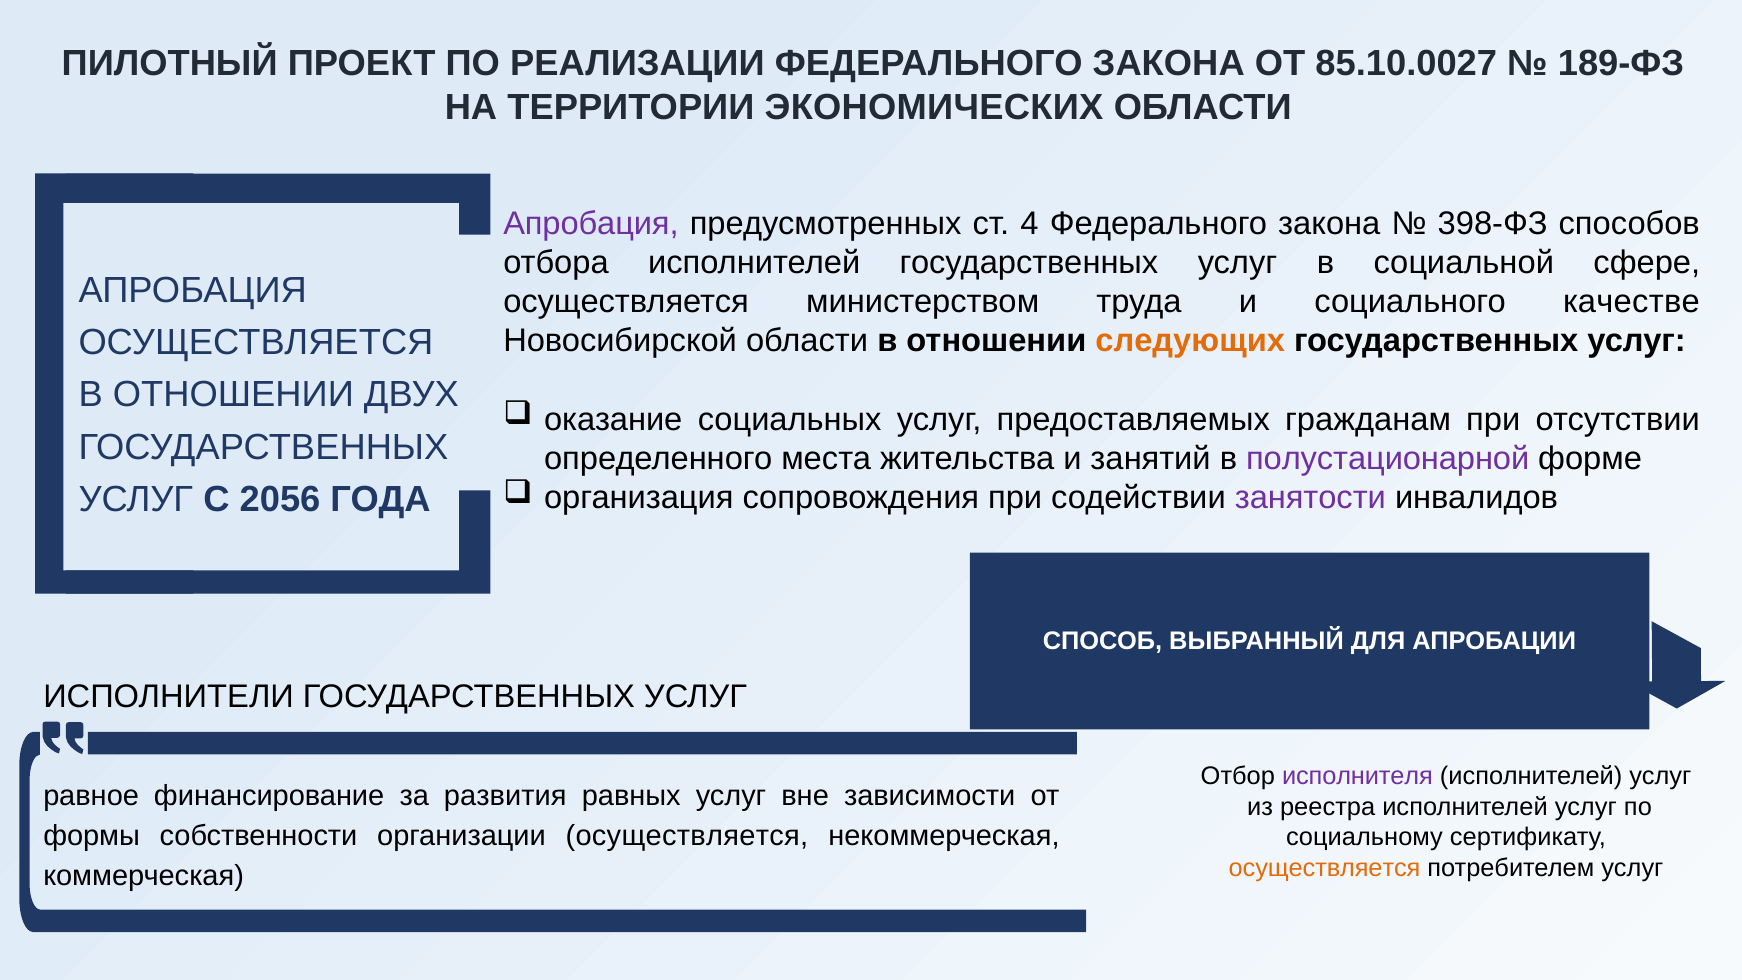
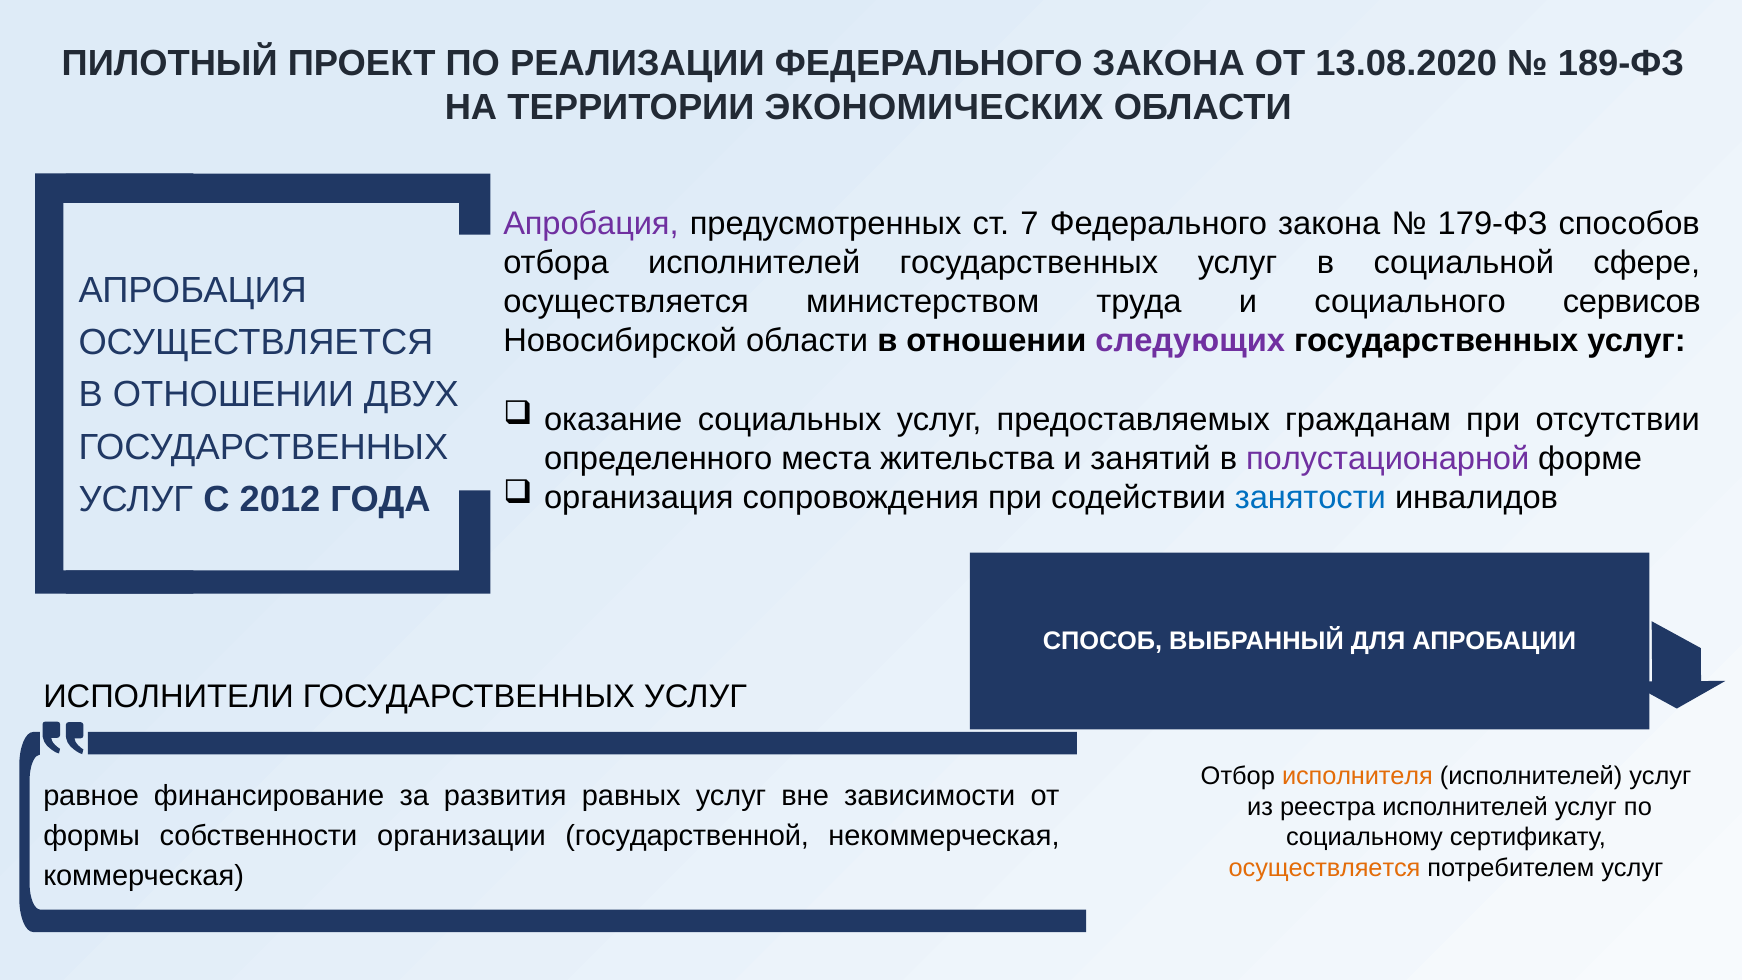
85.10.0027: 85.10.0027 -> 13.08.2020 (1406, 64)
4: 4 -> 7 (1030, 223)
398-ФЗ: 398-ФЗ -> 179-ФЗ (1493, 223)
качестве: качестве -> сервисов (1632, 302)
следующих colour: orange -> purple (1190, 341)
занятости colour: purple -> blue (1310, 498)
2056: 2056 -> 2012 (280, 499)
исполнителя colour: purple -> orange (1357, 776)
организации осуществляется: осуществляется -> государственной (687, 835)
